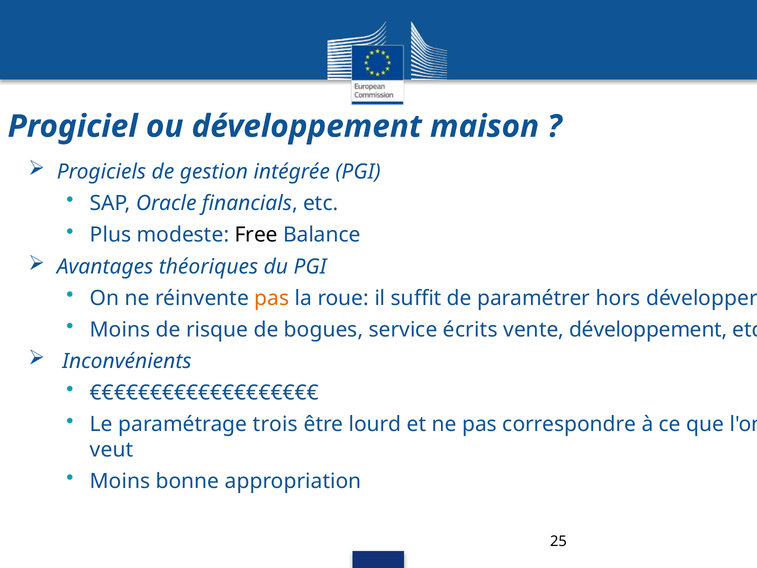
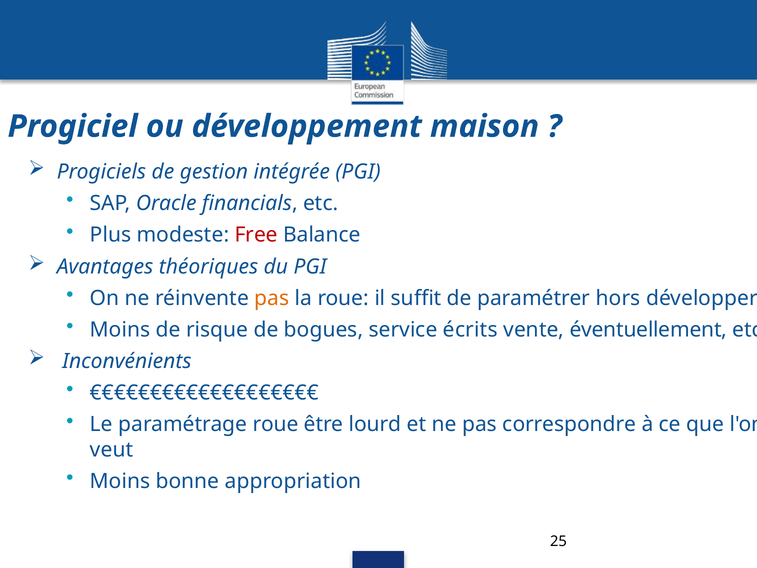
Free colour: black -> red (256, 235)
vente développement: développement -> éventuellement (648, 330)
paramétrage trois: trois -> roue (276, 424)
